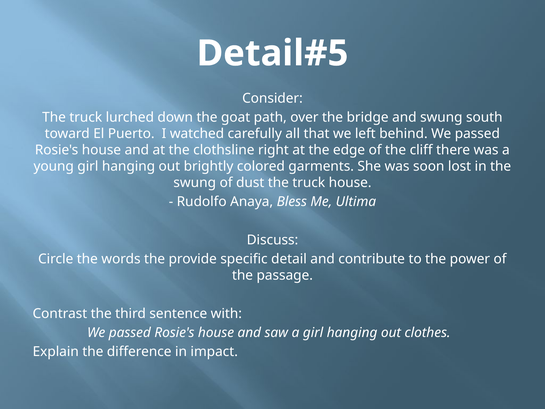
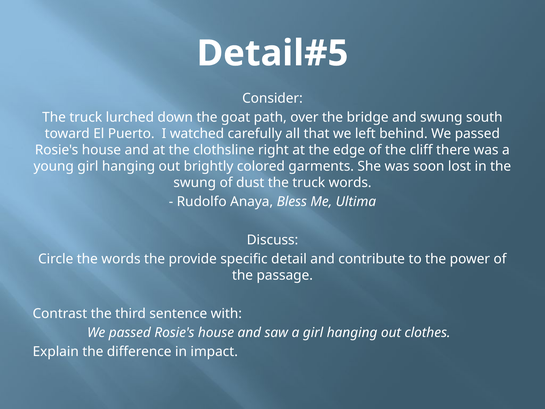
truck house: house -> words (350, 183)
